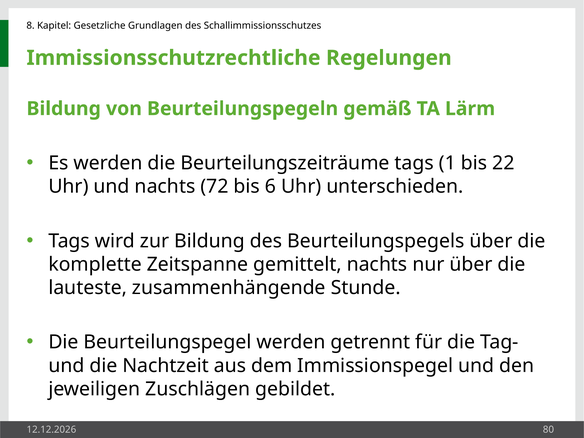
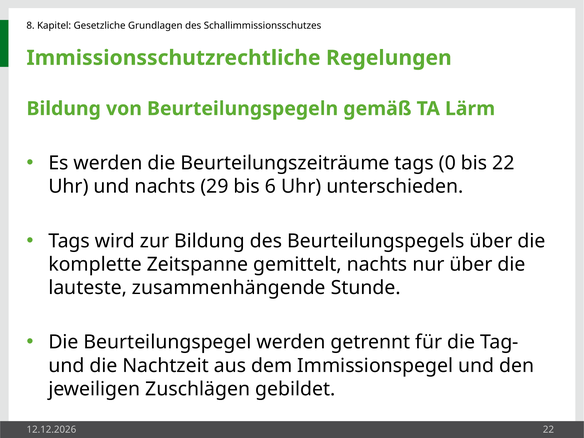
1: 1 -> 0 (447, 163)
72: 72 -> 29 (214, 187)
80: 80 -> 22 (548, 430)
